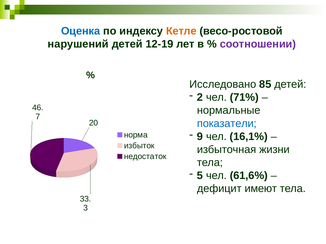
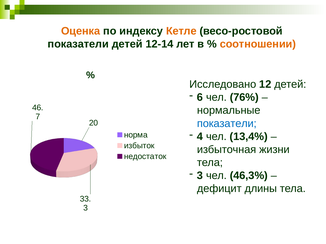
Оценка colour: blue -> orange (81, 31)
нарушений: нарушений -> показатели (78, 44)
12-19: 12-19 -> 12-14 (159, 44)
соотношении colour: purple -> orange (258, 44)
85: 85 -> 12 (265, 85)
2: 2 -> 6 (200, 98)
71%: 71% -> 76% (244, 98)
9: 9 -> 4 (200, 137)
16,1%: 16,1% -> 13,4% (249, 137)
5: 5 -> 3 (200, 176)
61,6%: 61,6% -> 46,3% (249, 176)
имеют: имеют -> длины (261, 189)
